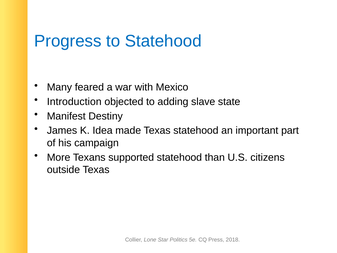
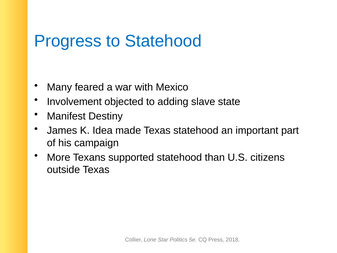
Introduction: Introduction -> Involvement (74, 102)
